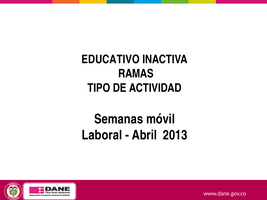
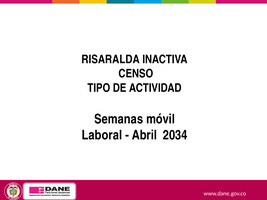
EDUCATIVO: EDUCATIVO -> RISARALDA (111, 60)
RAMAS: RAMAS -> CENSO (136, 74)
2013: 2013 -> 2034 (175, 135)
